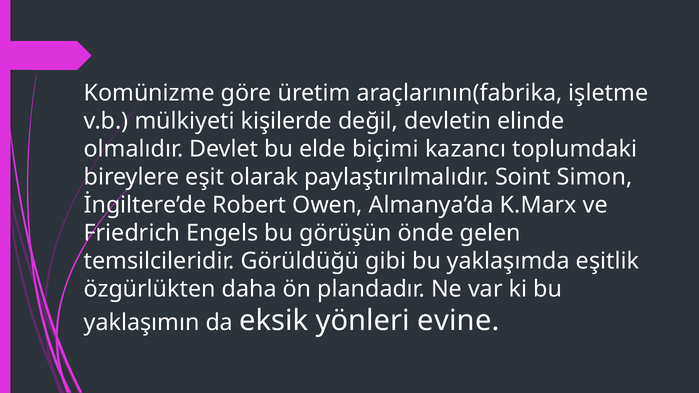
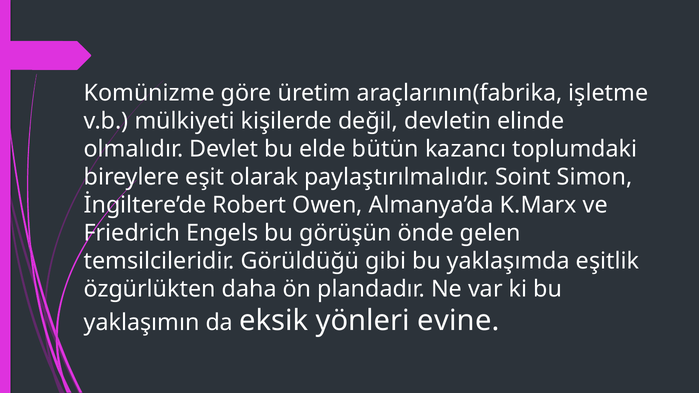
biçimi: biçimi -> bütün (385, 149)
